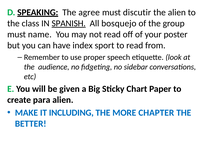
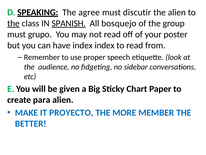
the underline: none -> present (13, 23)
name: name -> grupo (40, 34)
index sport: sport -> index (105, 45)
INCLUDING: INCLUDING -> PROYECTO (71, 112)
CHAPTER: CHAPTER -> MEMBER (156, 112)
